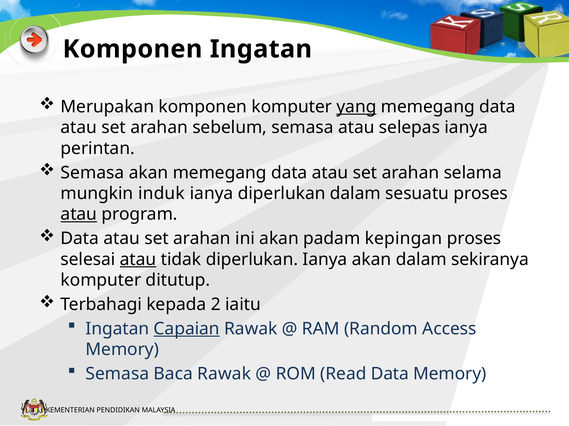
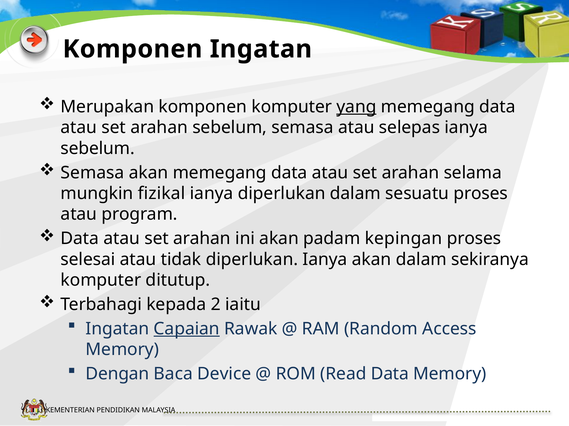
perintan: perintan -> sebelum (98, 149)
induk: induk -> fizikal (162, 194)
atau underline: present -> none (79, 215)
atau underline: present -> none (138, 260)
Semasa: Semasa -> Dengan (117, 375)
Baca Rawak: Rawak -> Device (224, 375)
